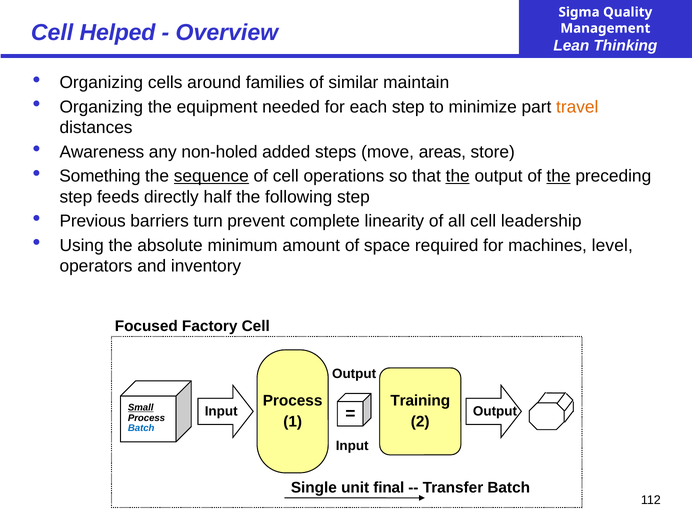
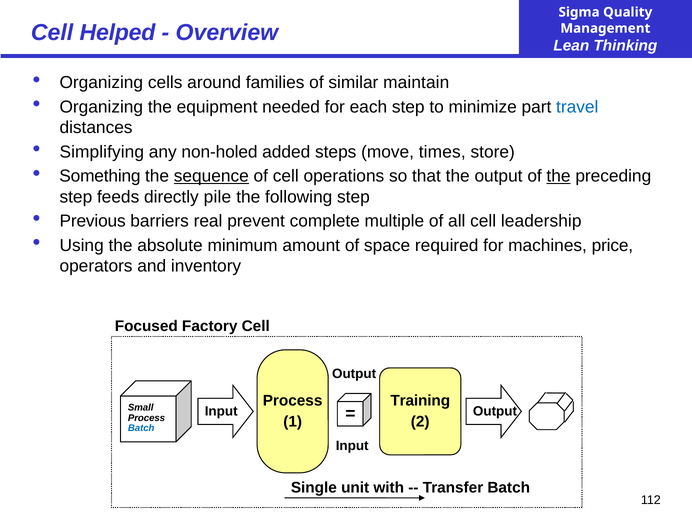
travel colour: orange -> blue (577, 107)
Awareness: Awareness -> Simplifying (102, 152)
areas: areas -> times (442, 152)
the underline: present -> none (458, 176)
half: half -> pile (217, 197)
turn: turn -> real (208, 221)
linearity: linearity -> multiple (394, 221)
level: level -> price (612, 245)
Small underline: present -> none (141, 408)
final: final -> with (389, 488)
